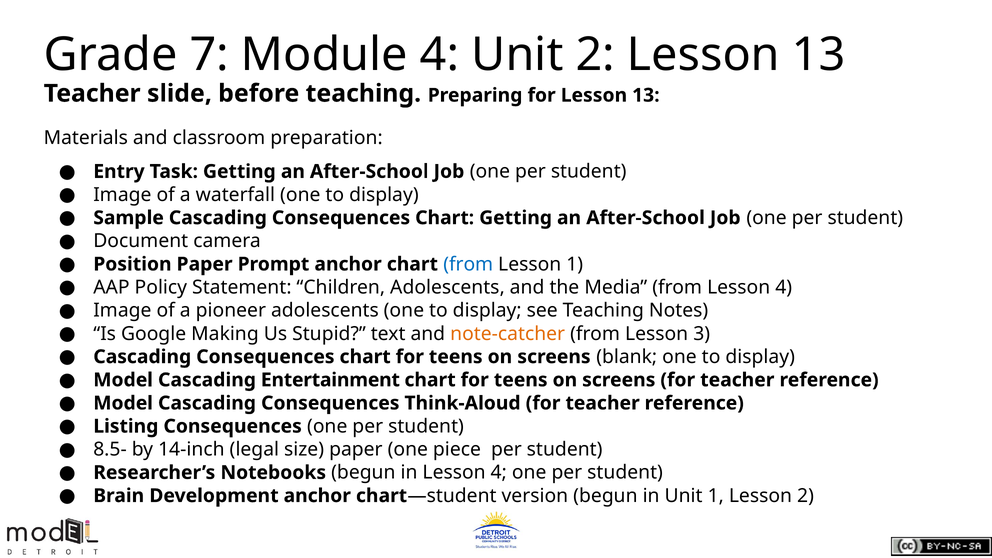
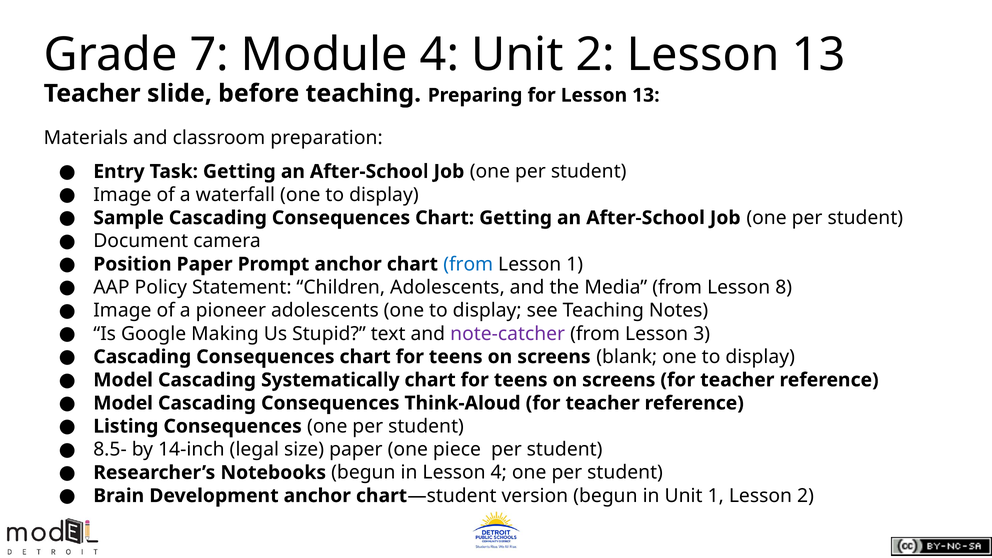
from Lesson 4: 4 -> 8 (784, 287)
note-catcher colour: orange -> purple (508, 334)
Entertainment: Entertainment -> Systematically (330, 380)
